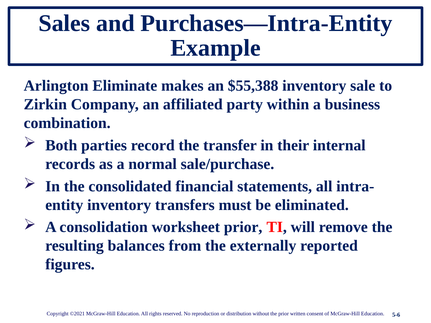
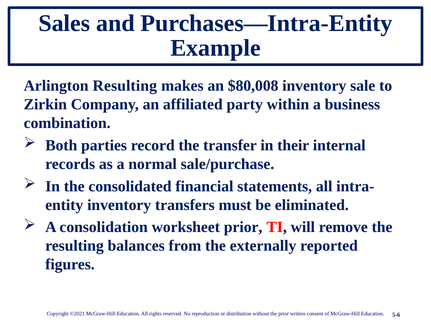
Arlington Eliminate: Eliminate -> Resulting (125, 86)
$55,388: $55,388 -> $80,008 (253, 86)
